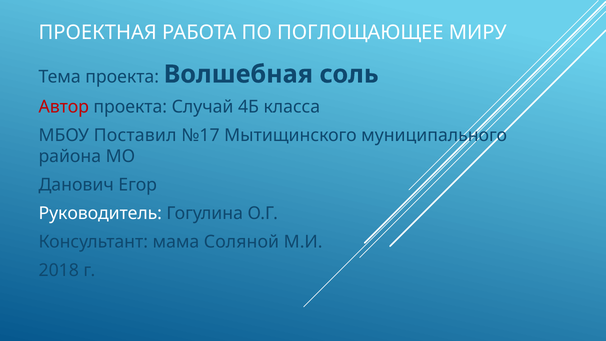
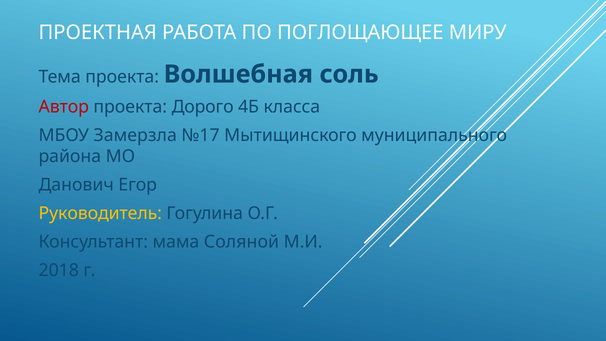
Случай: Случай -> Дорого (203, 107)
Поставил: Поставил -> Замерзла (135, 135)
Руководитель colour: white -> yellow (100, 213)
